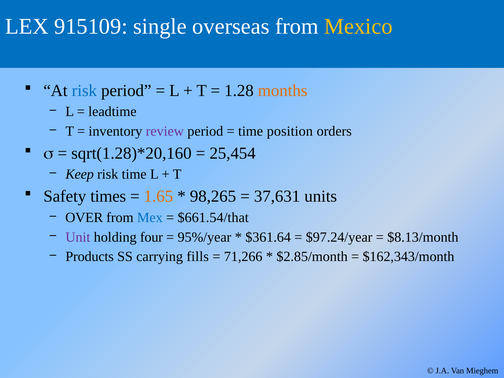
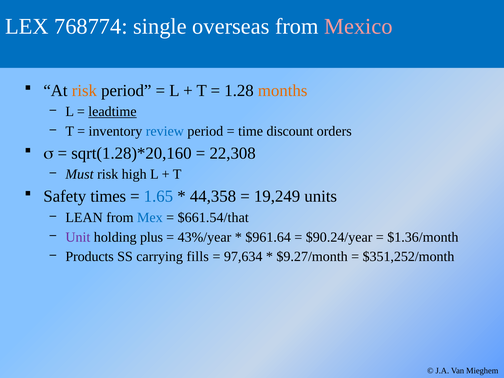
915109: 915109 -> 768774 (91, 27)
Mexico colour: yellow -> pink (358, 27)
risk colour: blue -> orange (84, 91)
leadtime underline: none -> present (112, 112)
review colour: purple -> blue (165, 131)
position: position -> discount (290, 131)
25,454: 25,454 -> 22,308 (233, 153)
Keep: Keep -> Must (80, 174)
risk time: time -> high (134, 174)
1.65 colour: orange -> blue (158, 196)
98,265: 98,265 -> 44,358 (213, 196)
37,631: 37,631 -> 19,249 (277, 196)
OVER: OVER -> LEAN (84, 217)
four: four -> plus (151, 237)
95%/year: 95%/year -> 43%/year (204, 237)
$361.64: $361.64 -> $961.64 (268, 237)
$97.24/year: $97.24/year -> $90.24/year (339, 237)
$8.13/month: $8.13/month -> $1.36/month (423, 237)
71,266: 71,266 -> 97,634 (243, 257)
$2.85/month: $2.85/month -> $9.27/month (312, 257)
$162,343/month: $162,343/month -> $351,252/month (408, 257)
